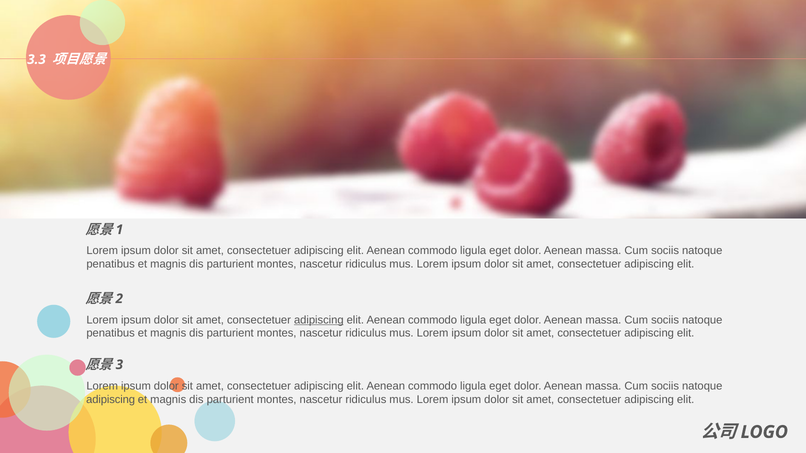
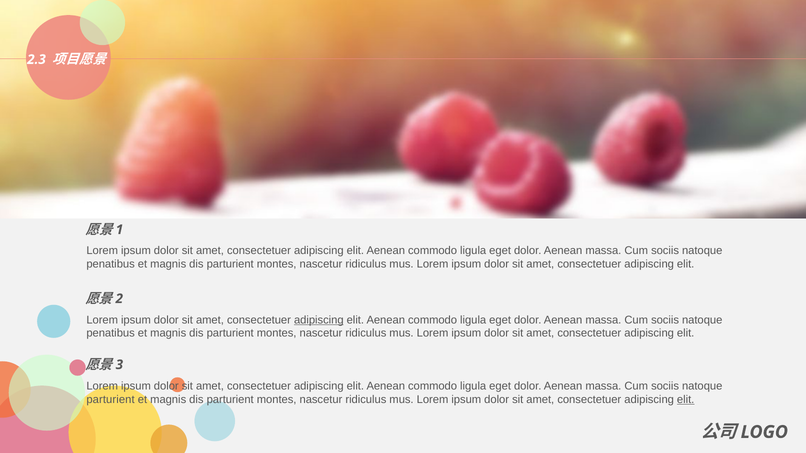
3.3: 3.3 -> 2.3 (37, 60)
adipiscing: adipiscing -> parturient (111, 400)
elit underline: none -> present (686, 400)
